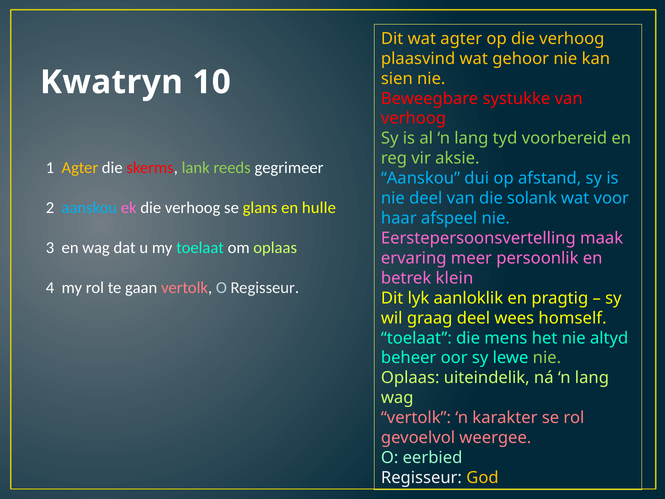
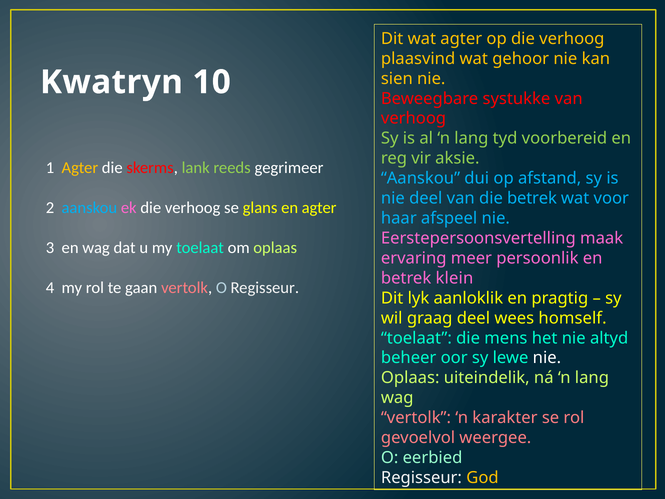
die solank: solank -> betrek (532, 198)
en hulle: hulle -> agter (319, 208)
nie colour: light green -> white (547, 358)
